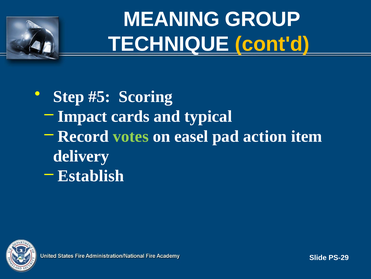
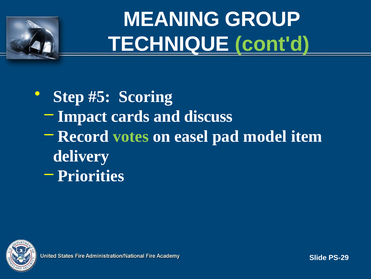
cont'd colour: yellow -> light green (272, 44)
typical: typical -> discuss (208, 116)
action: action -> model (265, 136)
Establish: Establish -> Priorities (91, 176)
